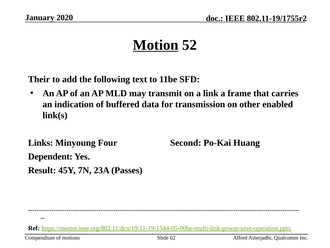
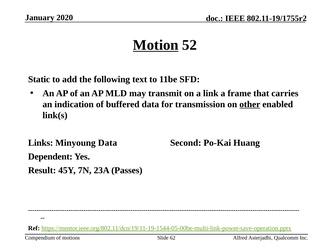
Their: Their -> Static (39, 79)
other underline: none -> present (250, 104)
Minyoung Four: Four -> Data (108, 143)
